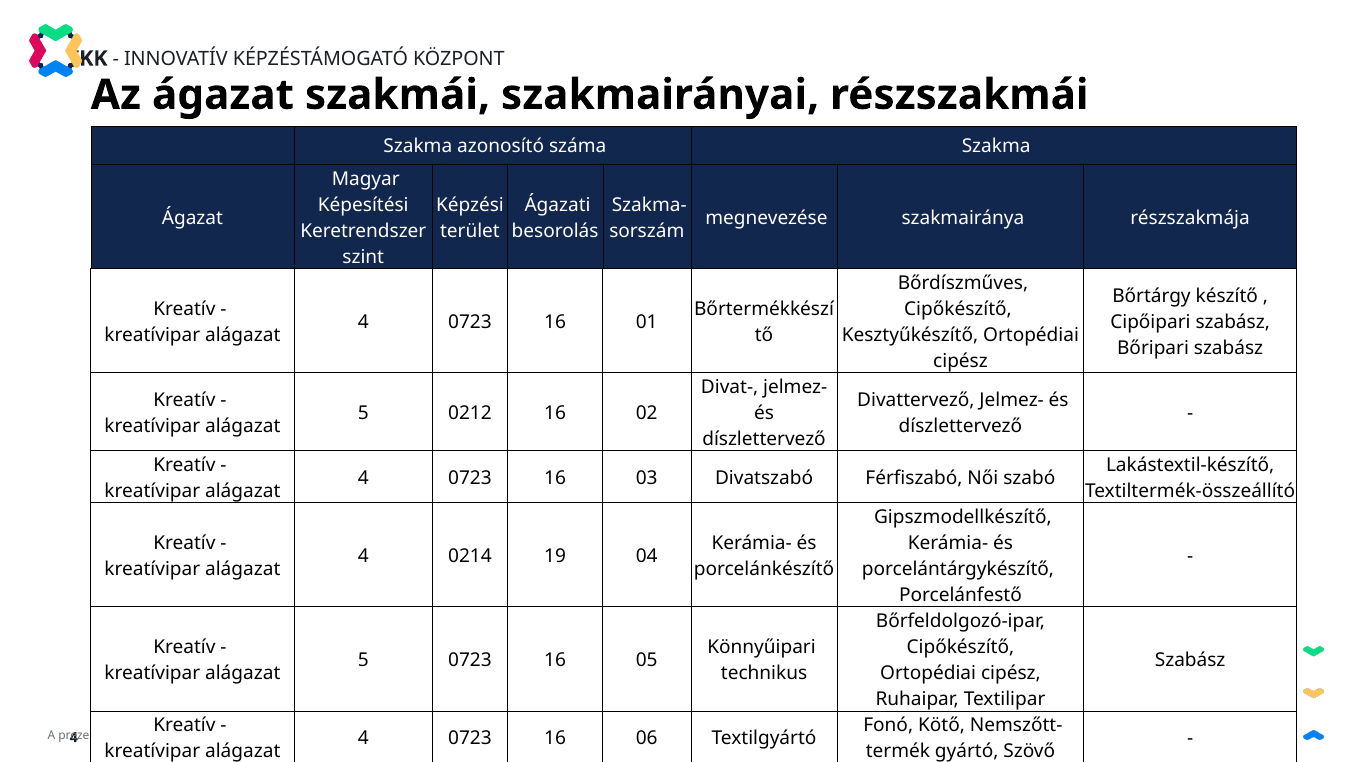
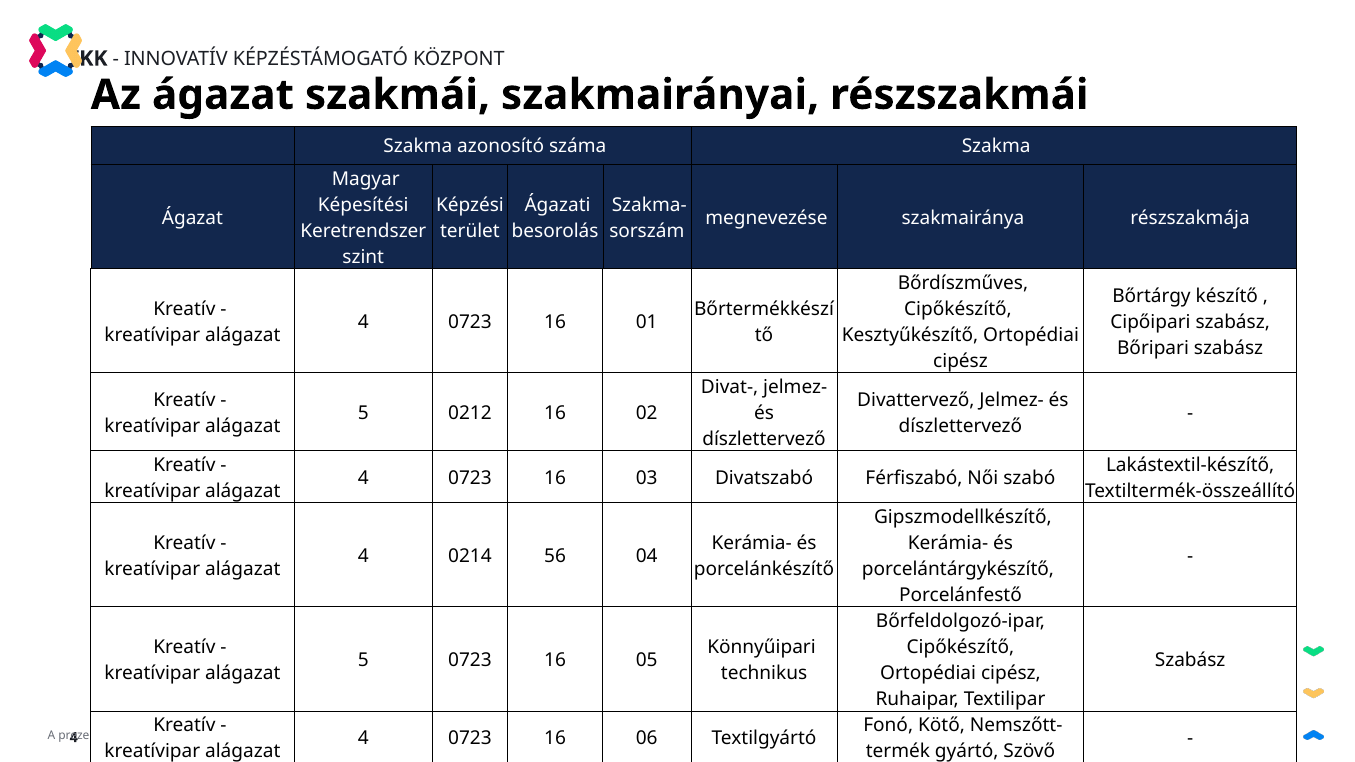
19: 19 -> 56 (555, 556)
